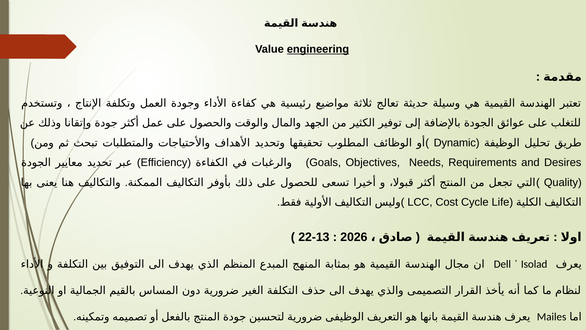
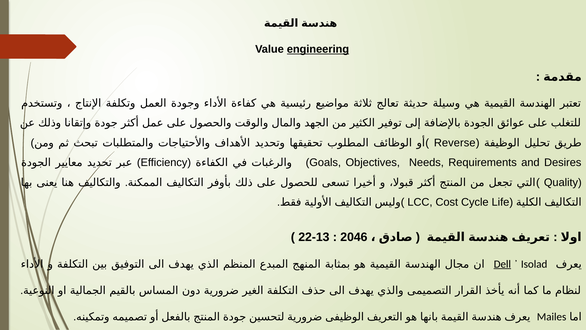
Dynamic: Dynamic -> Reverse (455, 143)
2026: 2026 -> 2046 (354, 237)
Dell underline: none -> present (502, 264)
